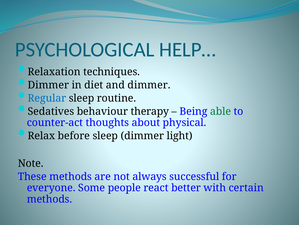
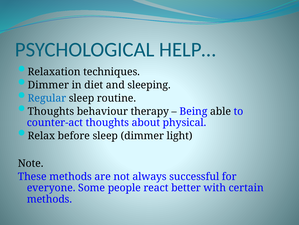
and dimmer: dimmer -> sleeping (149, 85)
Sedatives: Sedatives -> Thoughts (51, 111)
able colour: green -> black (221, 111)
